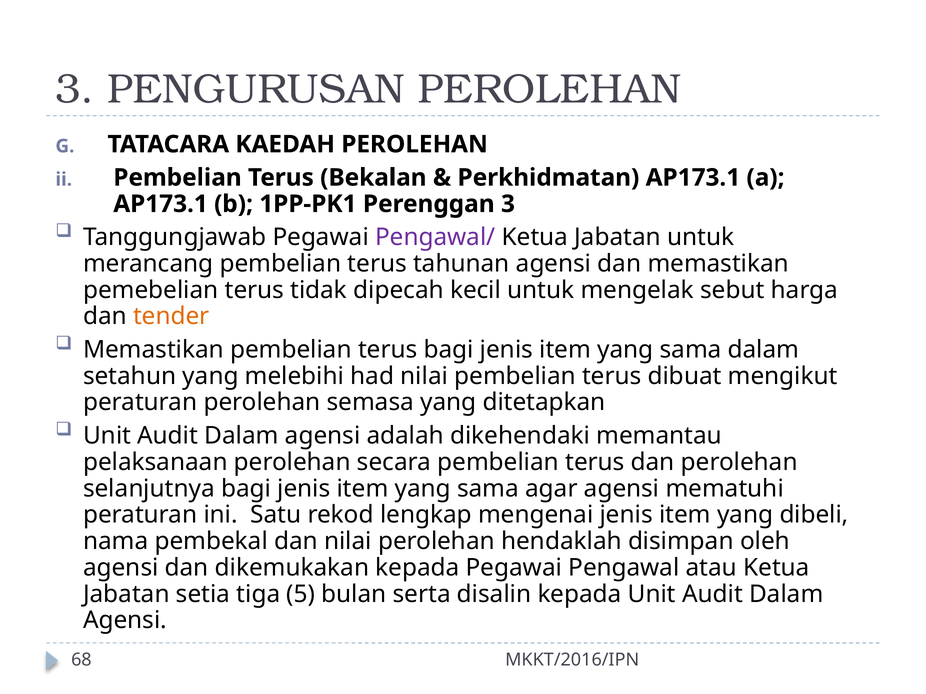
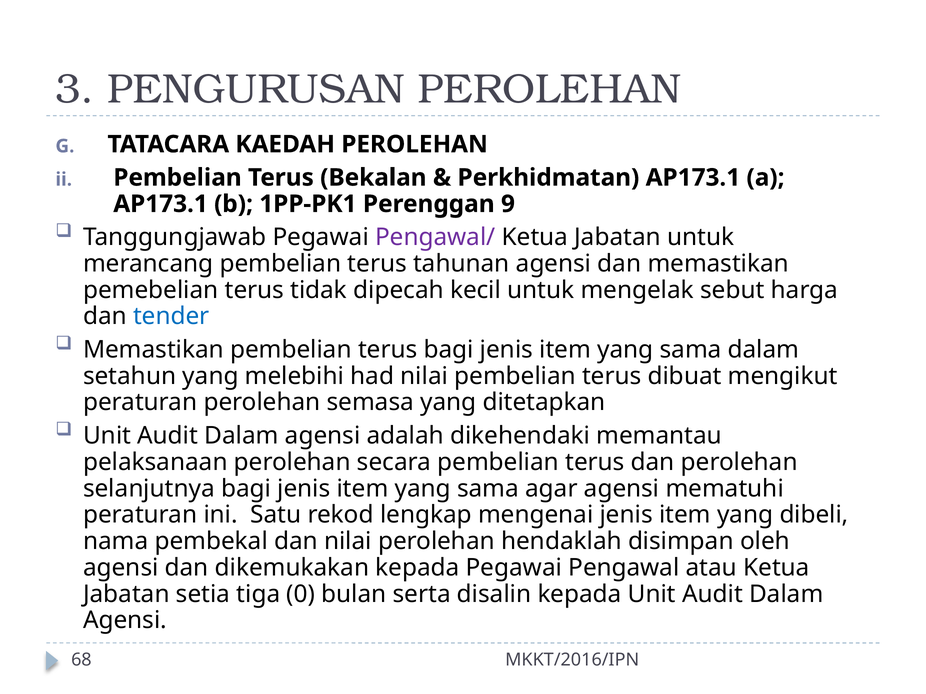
Perenggan 3: 3 -> 9 (508, 204)
tender colour: orange -> blue (171, 317)
5: 5 -> 0 (301, 594)
